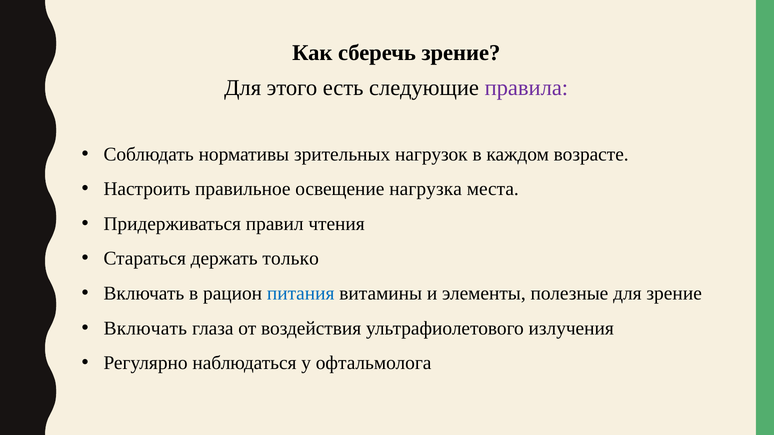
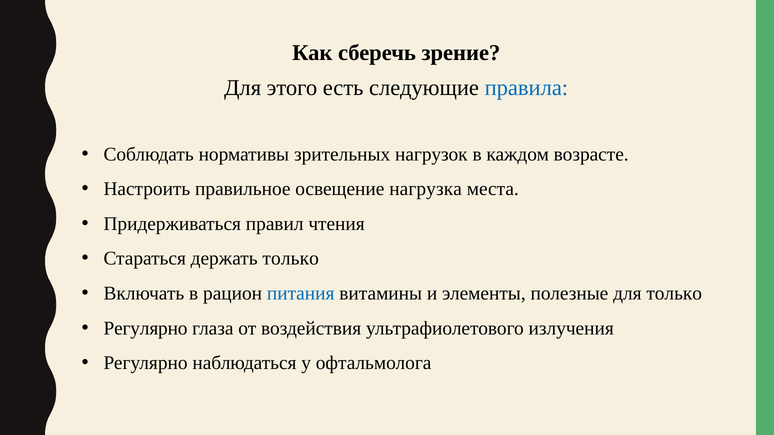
правила colour: purple -> blue (526, 88)
для зрение: зрение -> только (674, 294)
Включать: Включать -> Регулярно (146, 328)
